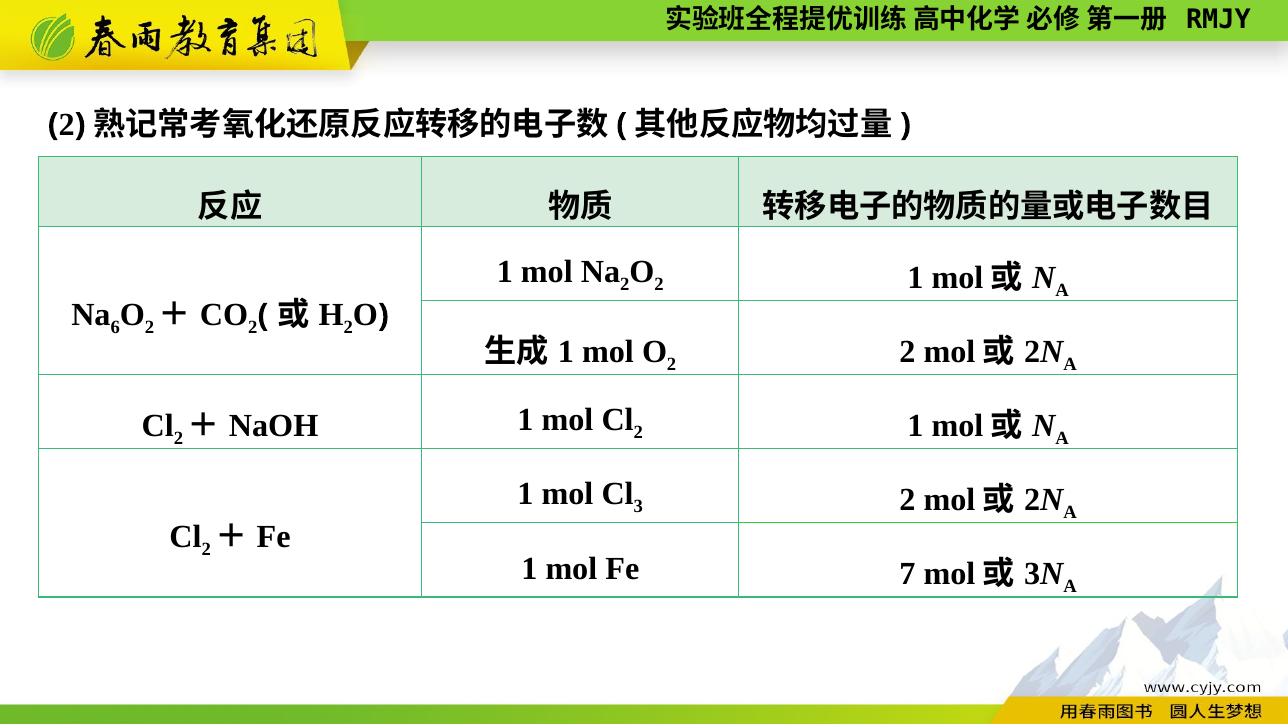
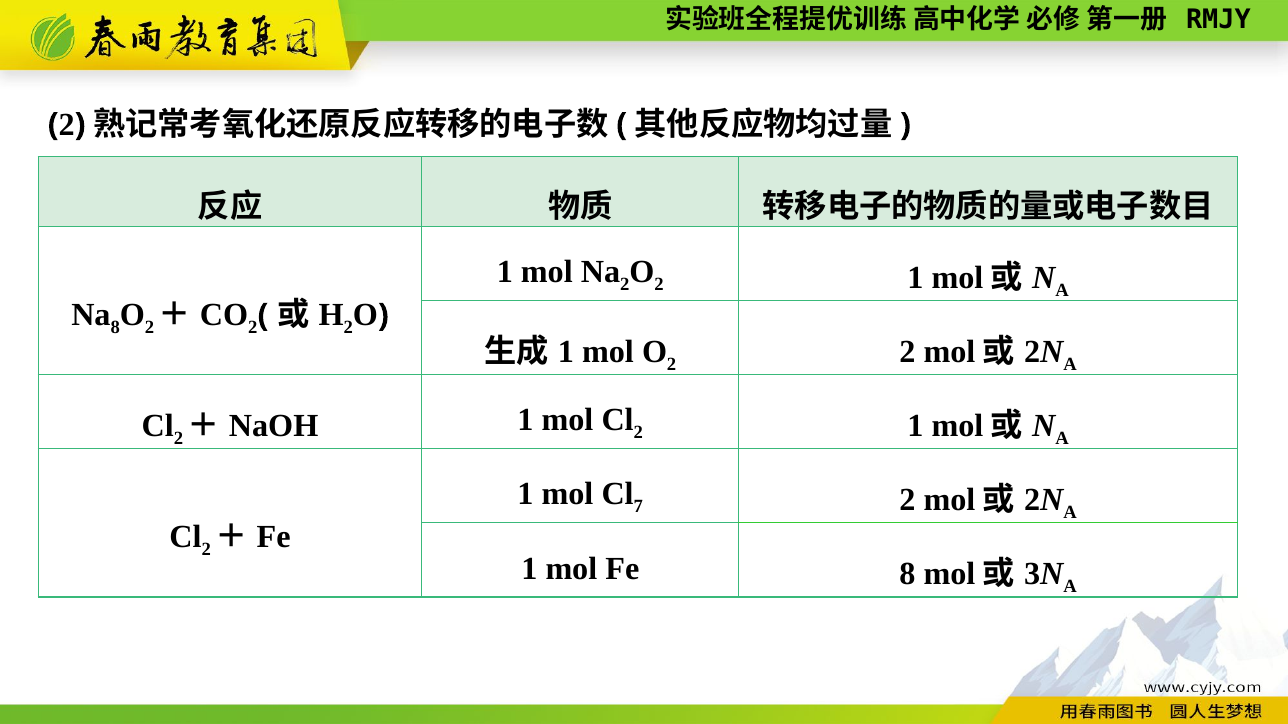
6: 6 -> 8 (115, 328)
3: 3 -> 7 (638, 507)
Fe 7: 7 -> 8 (907, 575)
